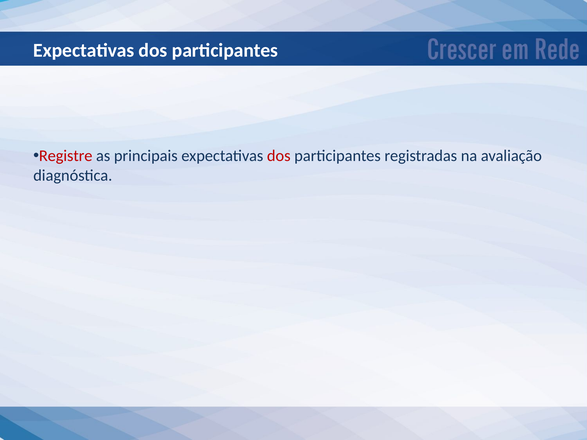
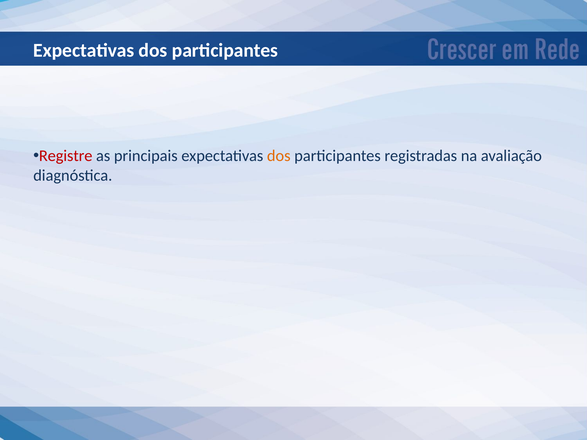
dos colour: red -> orange (279, 156)
